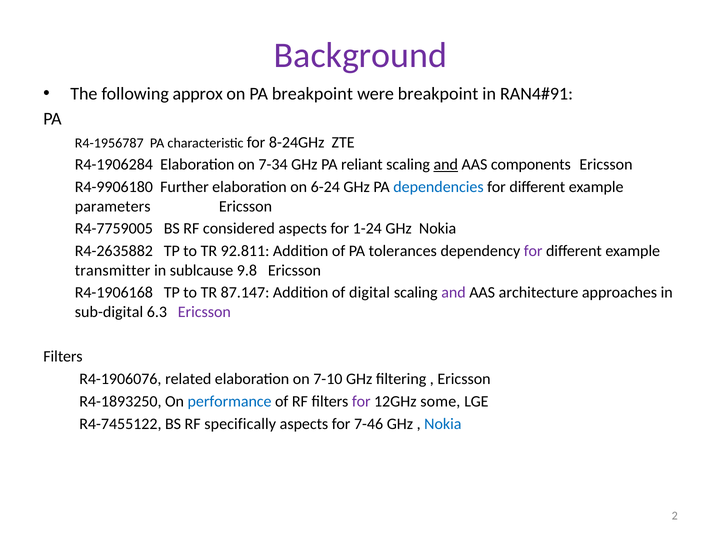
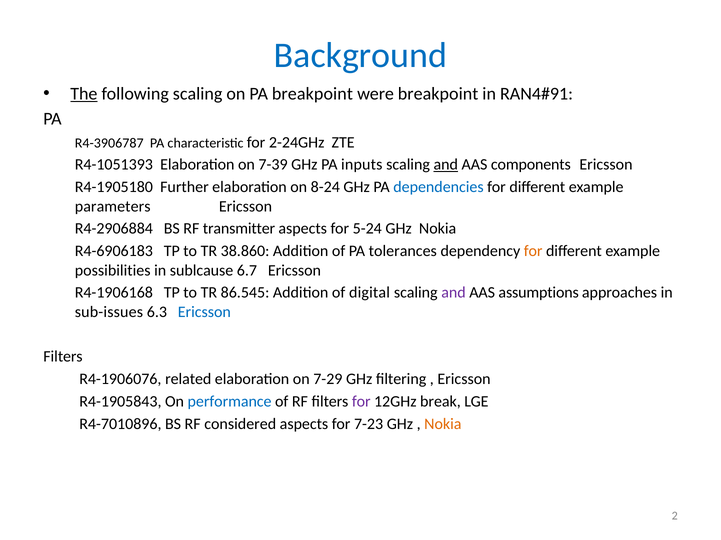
Background colour: purple -> blue (360, 55)
The underline: none -> present (84, 94)
following approx: approx -> scaling (198, 94)
R4-1956787: R4-1956787 -> R4-3906787 (109, 143)
8-24GHz: 8-24GHz -> 2-24GHz (297, 143)
R4-1906284: R4-1906284 -> R4-1051393 (114, 165)
7-34: 7-34 -> 7-39 (273, 165)
reliant: reliant -> inputs (362, 165)
R4-9906180: R4-9906180 -> R4-1905180 (114, 187)
6-24: 6-24 -> 8-24 (325, 187)
R4-7759005: R4-7759005 -> R4-2906884 (114, 229)
considered: considered -> transmitter (239, 229)
1-24: 1-24 -> 5-24 (367, 229)
R4-2635882: R4-2635882 -> R4-6906183 (114, 251)
92.811: 92.811 -> 38.860 (245, 251)
for colour: purple -> orange (533, 251)
transmitter: transmitter -> possibilities (113, 271)
9.8: 9.8 -> 6.7 (247, 271)
87.147: 87.147 -> 86.545 (245, 293)
architecture: architecture -> assumptions (539, 293)
sub-digital: sub-digital -> sub-issues (109, 312)
Ericsson colour: purple -> blue (204, 312)
7-10: 7-10 -> 7-29 (328, 380)
R4-1893250: R4-1893250 -> R4-1905843 (120, 402)
some: some -> break (440, 402)
R4-7455122: R4-7455122 -> R4-7010896 (120, 424)
specifically: specifically -> considered (240, 424)
7-46: 7-46 -> 7-23 (369, 424)
Nokia colour: blue -> orange (443, 424)
